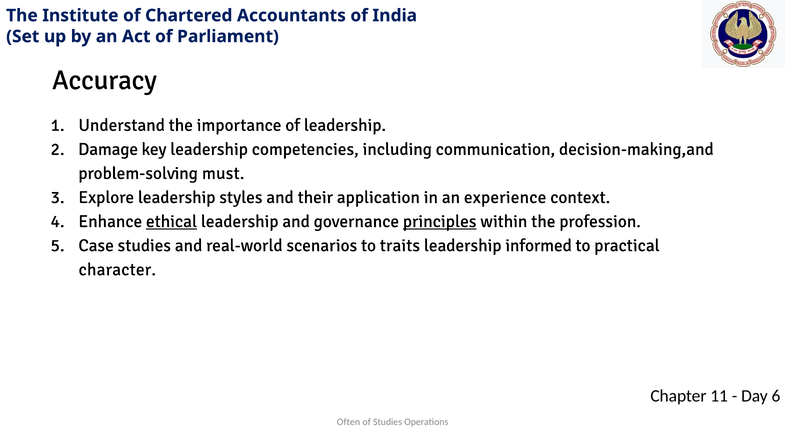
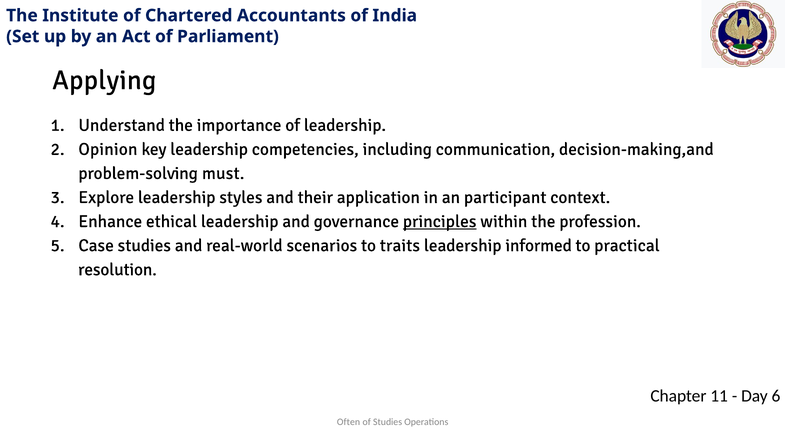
Accuracy: Accuracy -> Applying (104, 80)
Damage: Damage -> Opinion (108, 149)
experience: experience -> participant (505, 197)
ethical underline: present -> none (171, 221)
character: character -> resolution (117, 269)
